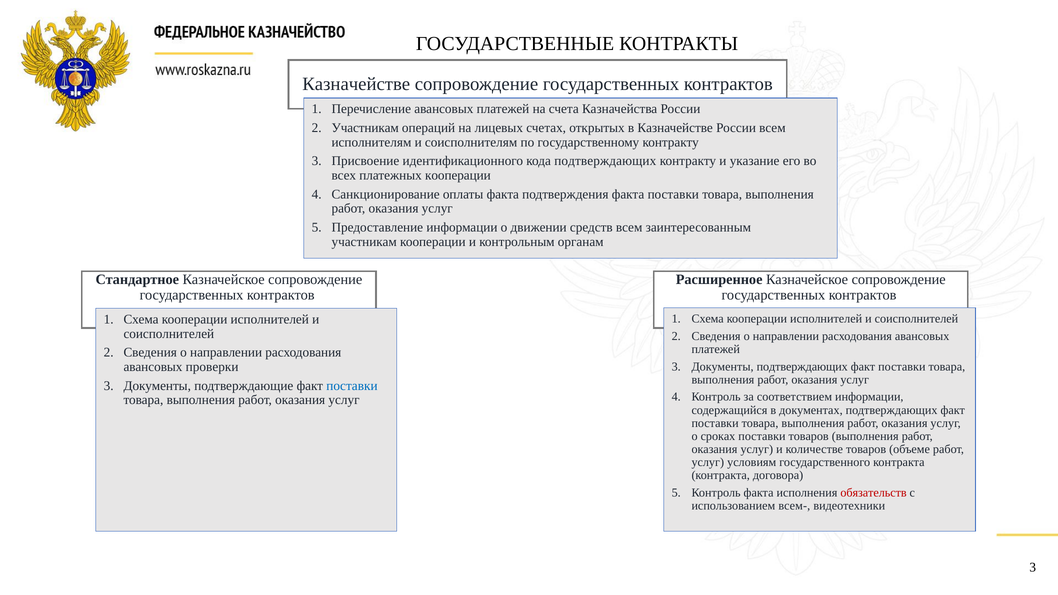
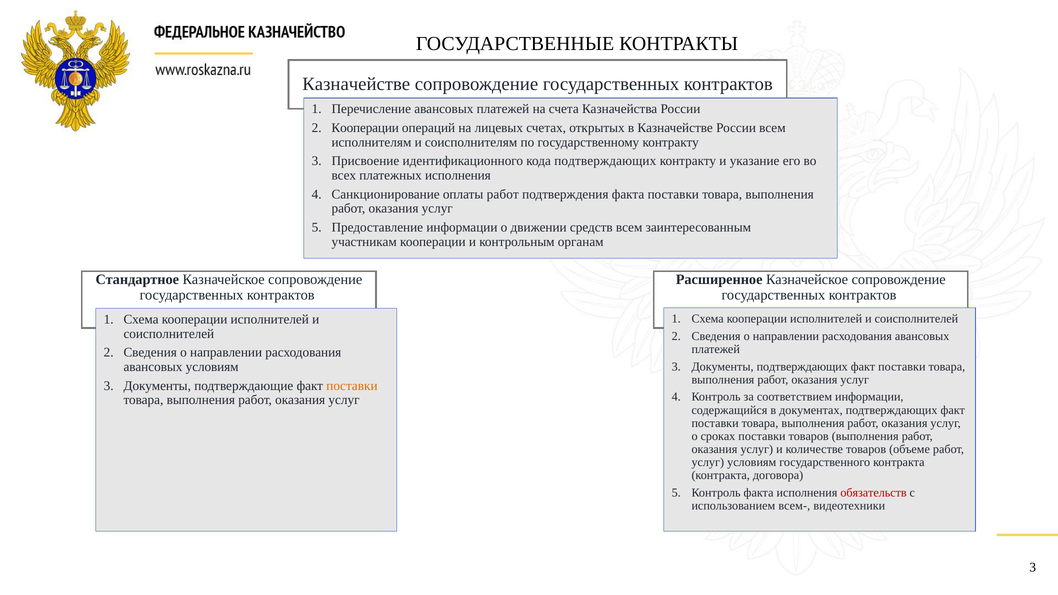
Участникам: Участникам -> Кооперации (365, 128)
платежных кооперации: кооперации -> исполнения (458, 175)
оплаты факта: факта -> работ (503, 194)
авансовых проверки: проверки -> условиям (212, 367)
поставки colour: blue -> orange (352, 386)
